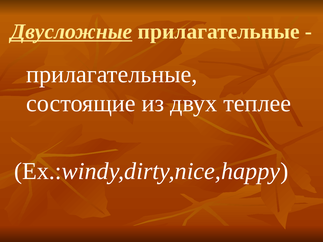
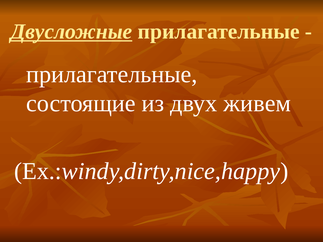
теплее: теплее -> живем (257, 103)
